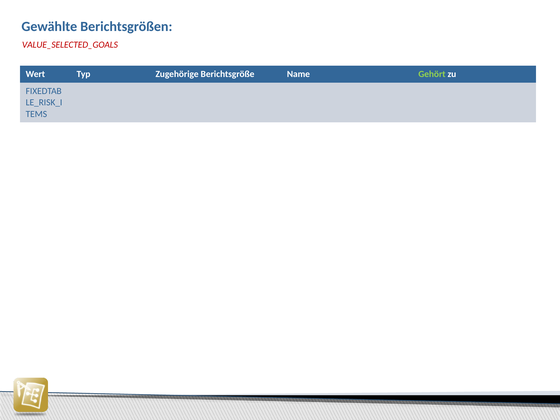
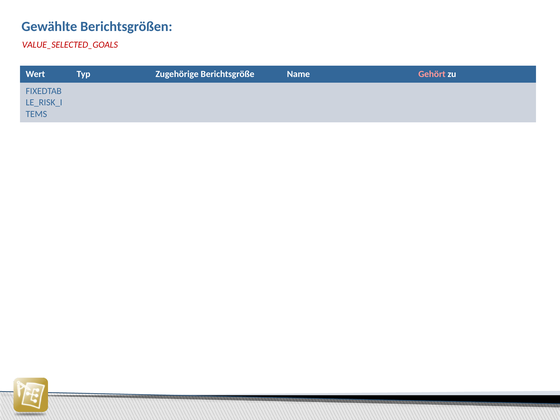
Gehört colour: light green -> pink (432, 74)
